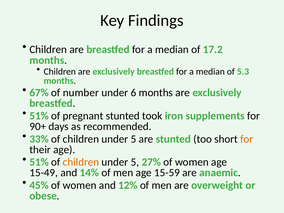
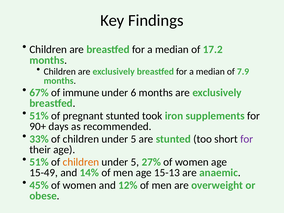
5.3: 5.3 -> 7.9 (243, 72)
number: number -> immune (81, 93)
for colour: orange -> purple (247, 139)
15-59: 15-59 -> 15-13 (167, 173)
